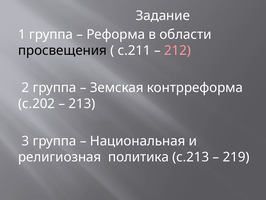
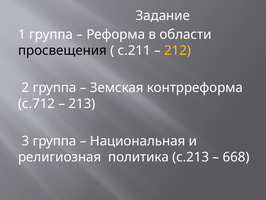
212 colour: pink -> yellow (178, 50)
с.202: с.202 -> с.712 (37, 103)
219: 219 -> 668 (236, 157)
